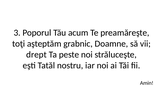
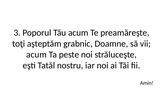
drept: drept -> acum (36, 54)
